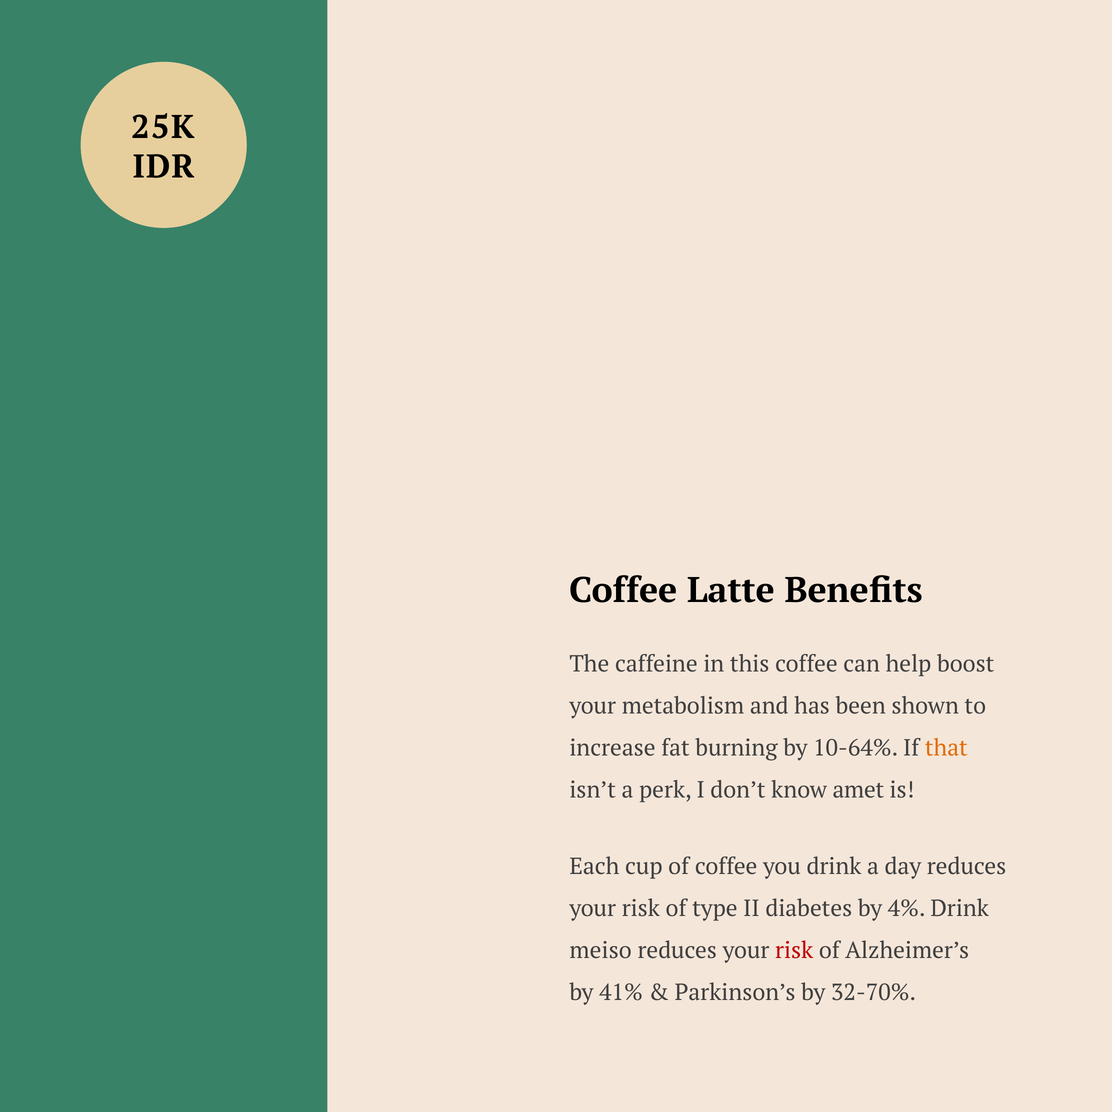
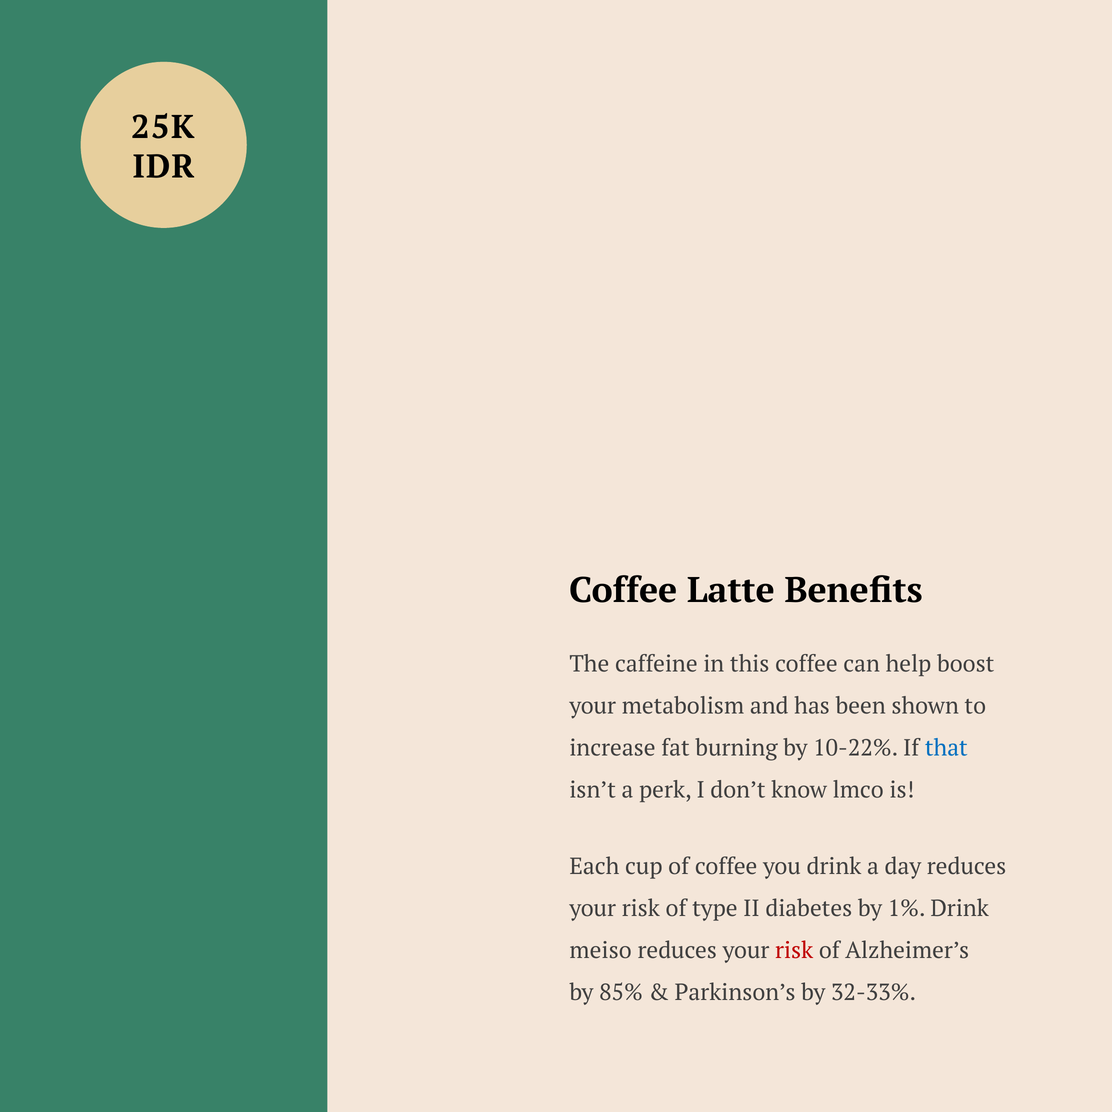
10-64%: 10-64% -> 10-22% (856, 748)
that colour: orange -> blue (946, 748)
amet: amet -> lmco (858, 790)
4%: 4% -> 1% (907, 908)
41%: 41% -> 85% (621, 992)
32-70%: 32-70% -> 32-33% (874, 992)
